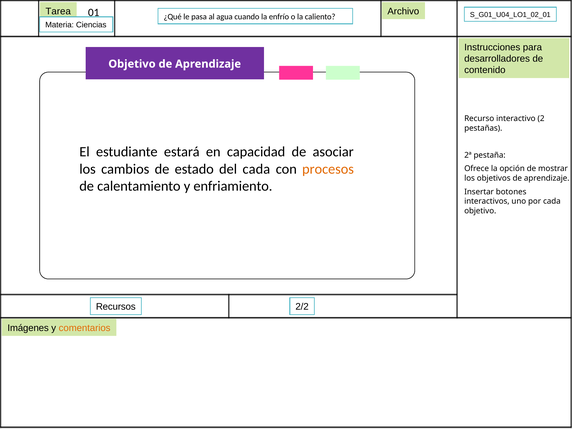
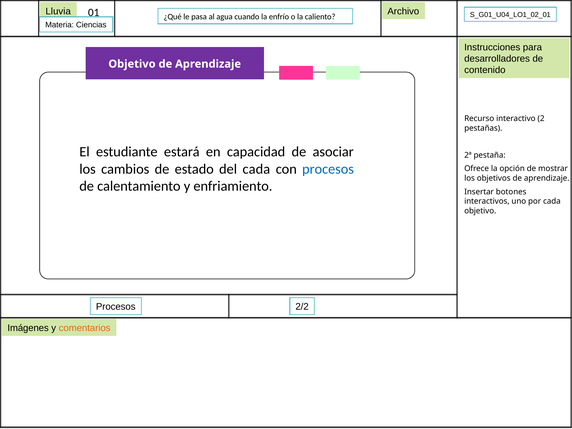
Tarea: Tarea -> Lluvia (58, 11)
procesos colour: orange -> blue (328, 169)
Recursos: Recursos -> Procesos (116, 307)
